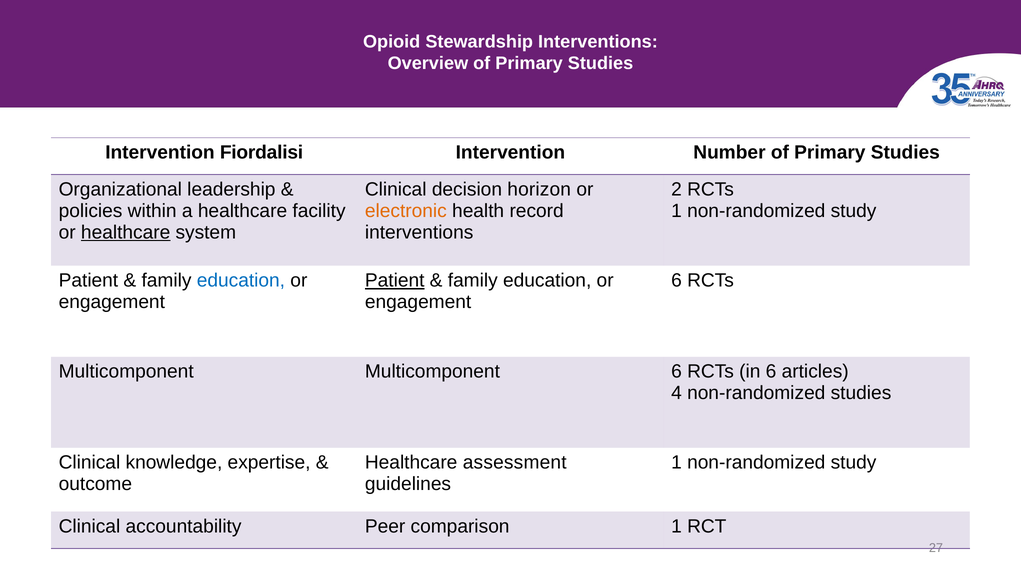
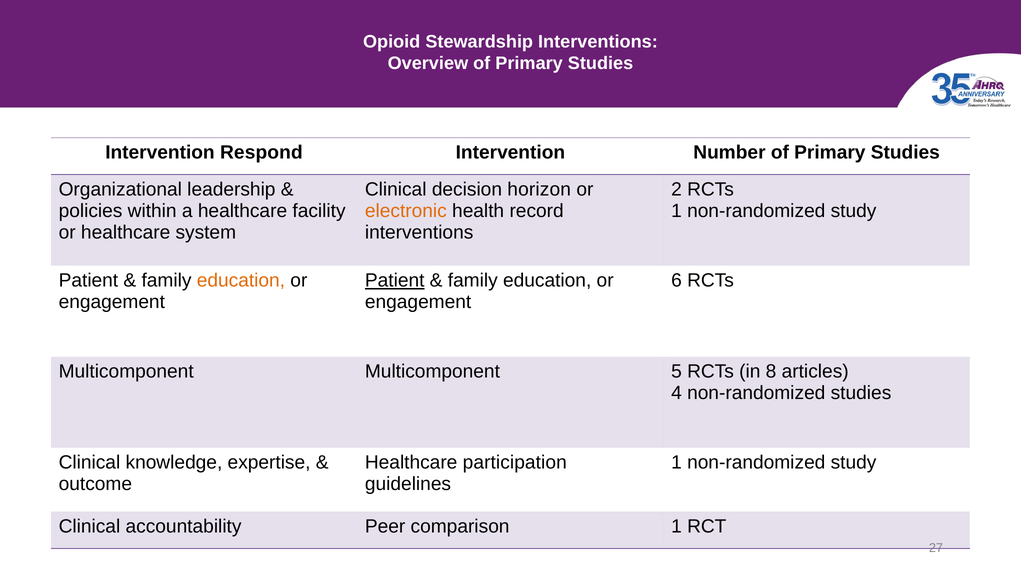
Fiordalisi: Fiordalisi -> Respond (261, 153)
healthcare underline: present -> none (126, 233)
education colour: blue -> orange (241, 281)
Multicomponent 6: 6 -> 5 (677, 372)
in 6: 6 -> 8 (771, 372)
assessment: assessment -> participation (515, 463)
